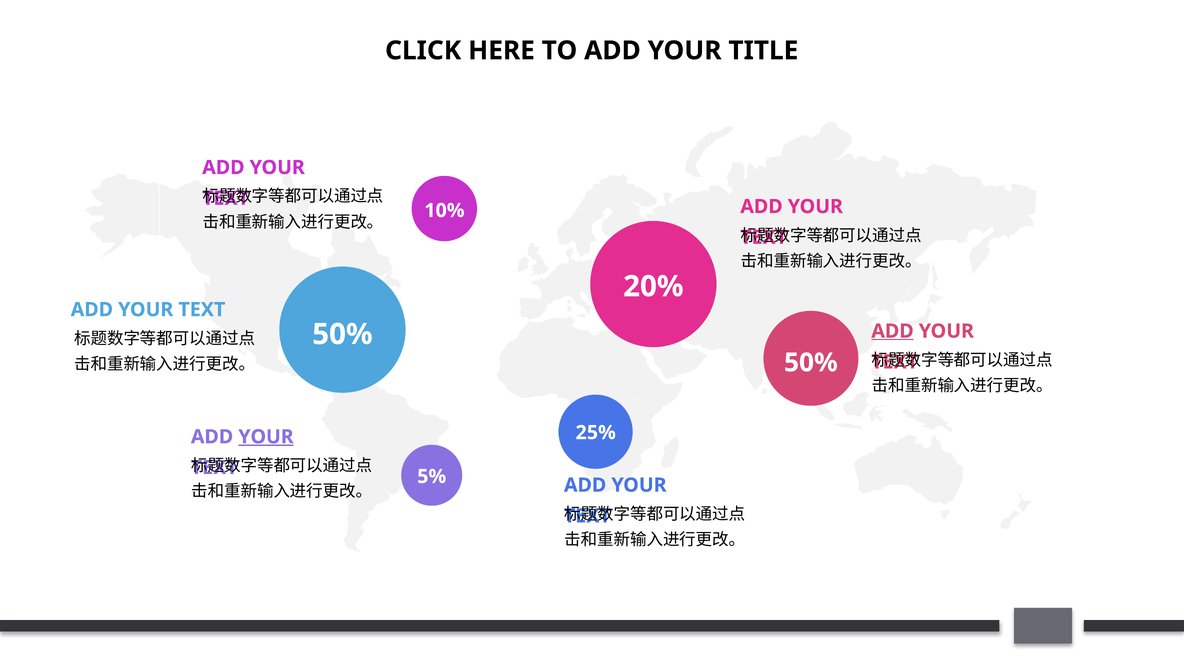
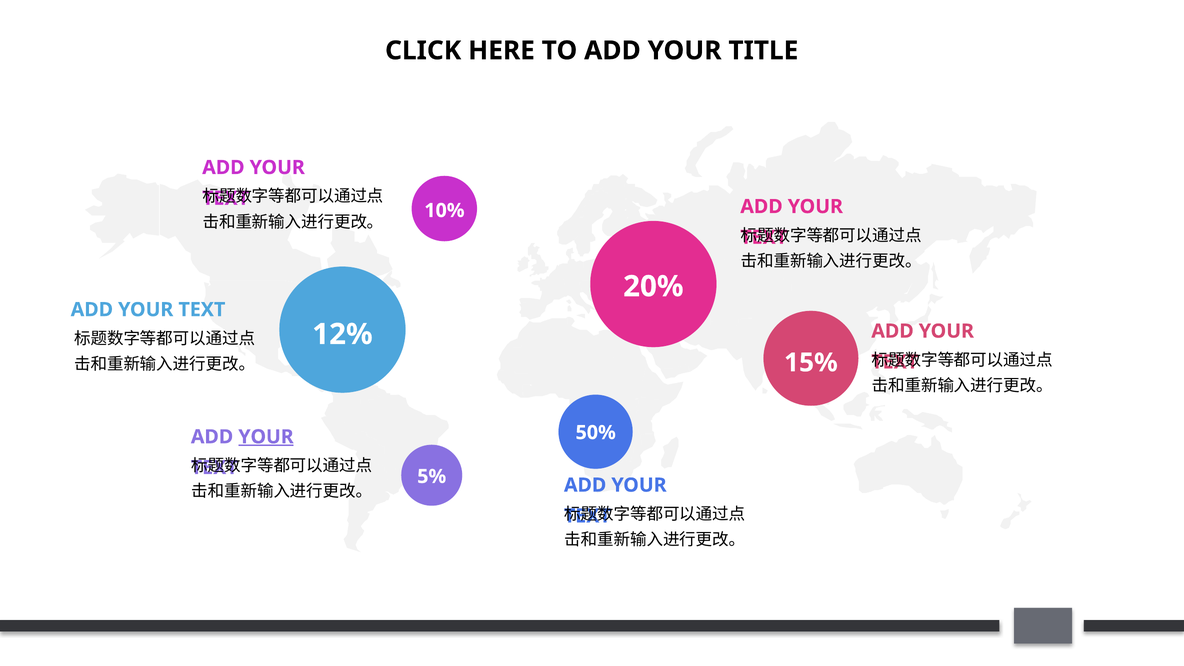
ADD underline: present -> none (893, 331)
50%: 50% -> 12% (342, 334)
50%: 50% -> 15% (811, 363)
25%: 25% -> 50% (596, 433)
